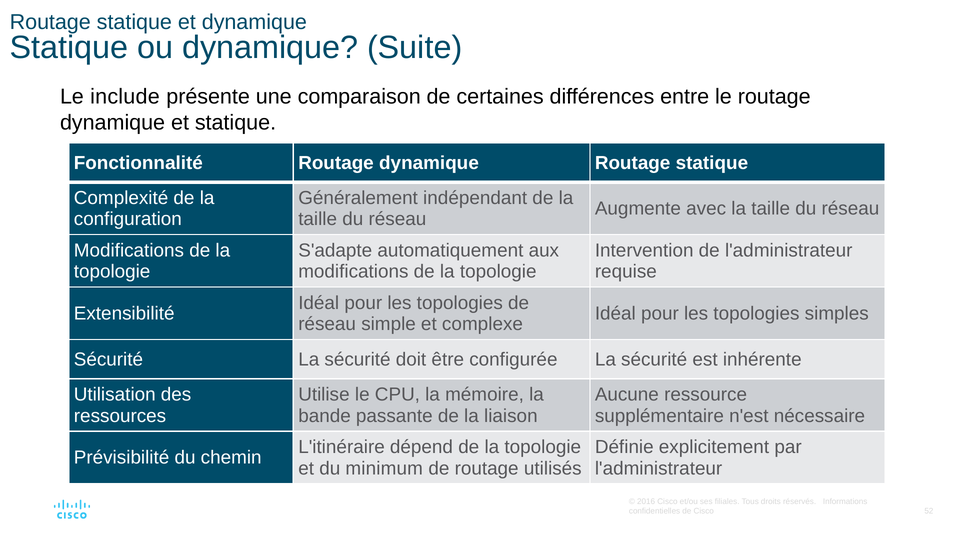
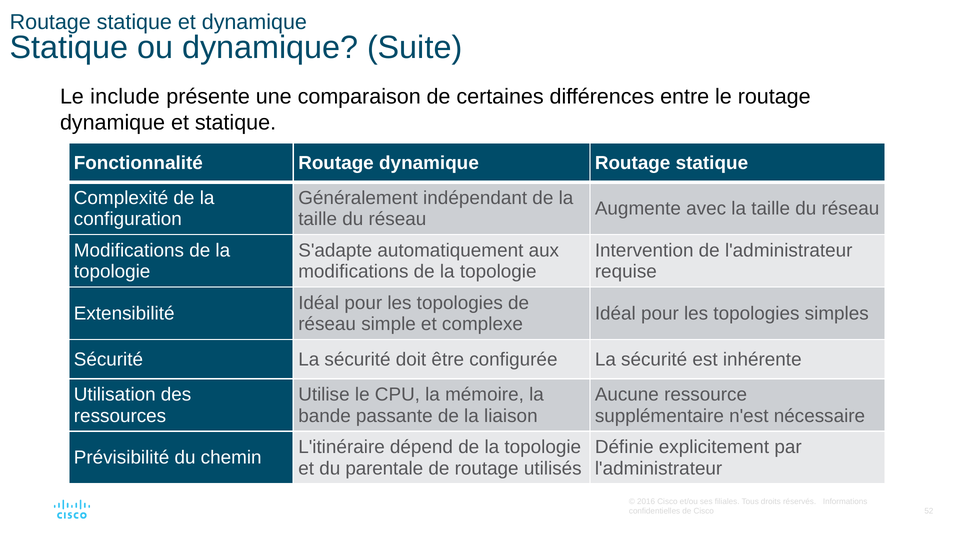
minimum: minimum -> parentale (384, 469)
